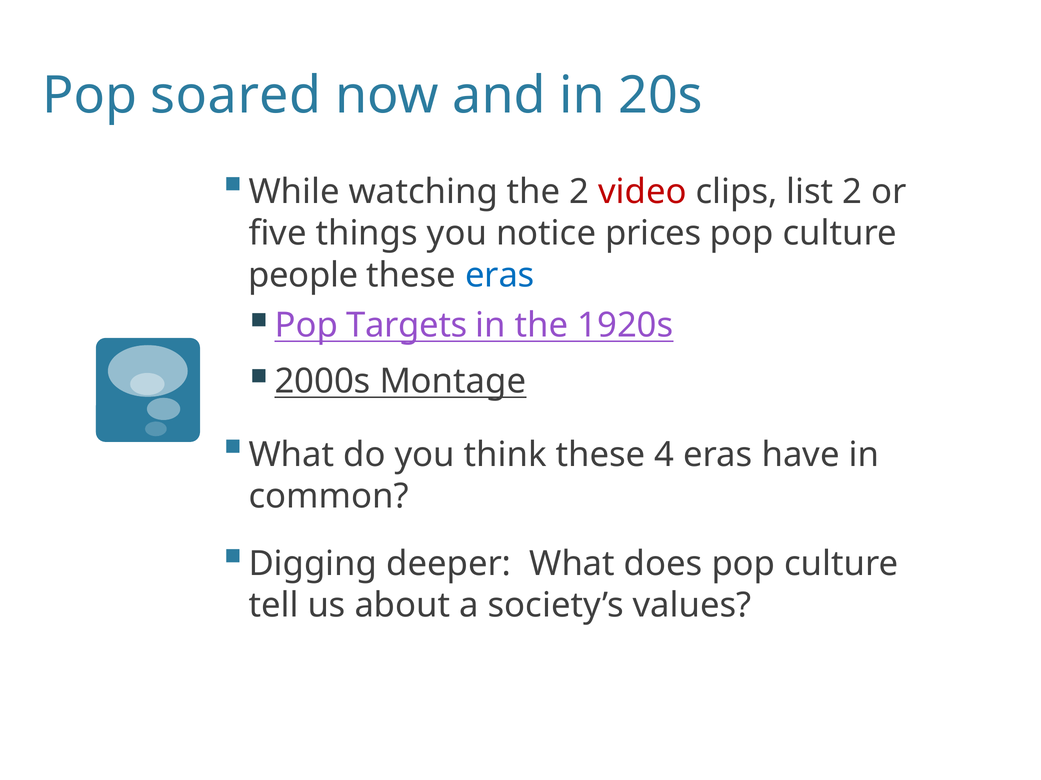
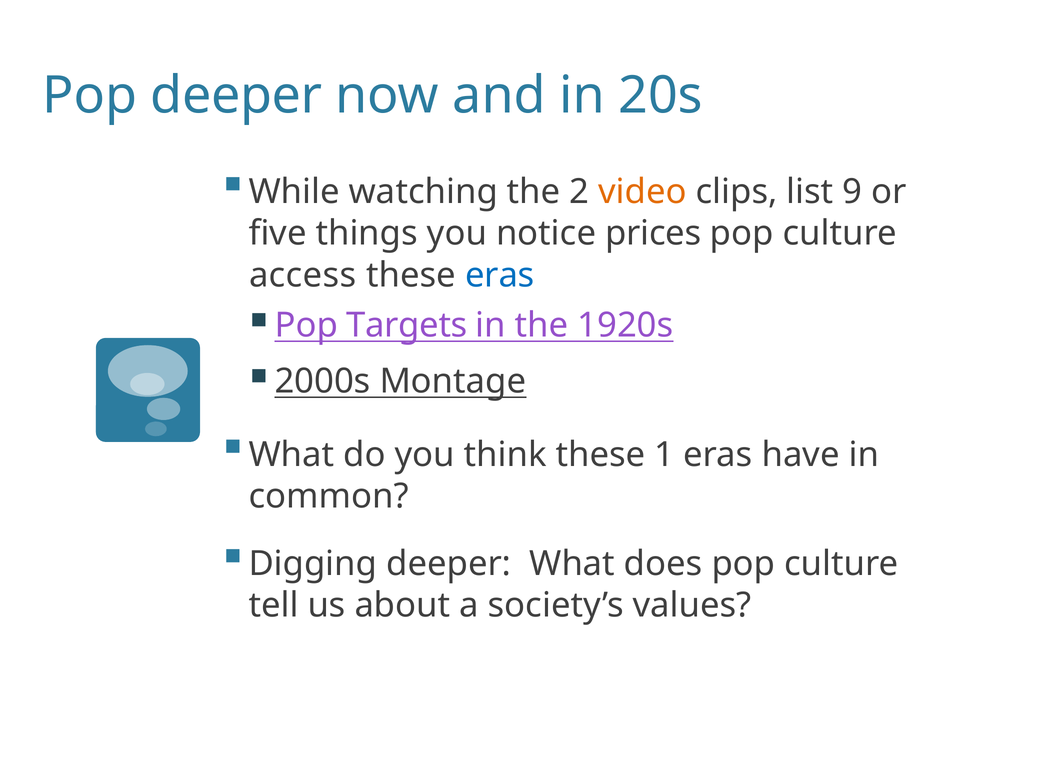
Pop soared: soared -> deeper (236, 96)
video colour: red -> orange (642, 192)
list 2: 2 -> 9 (852, 192)
people: people -> access (303, 275)
4: 4 -> 1 (664, 455)
